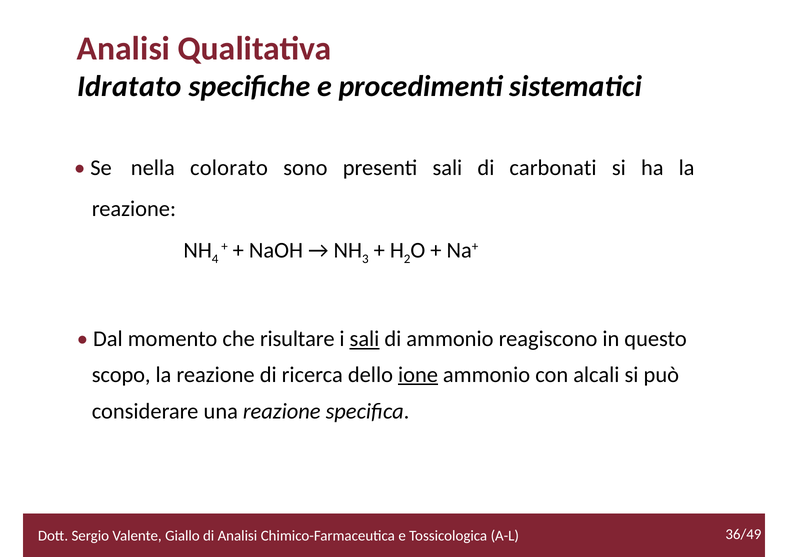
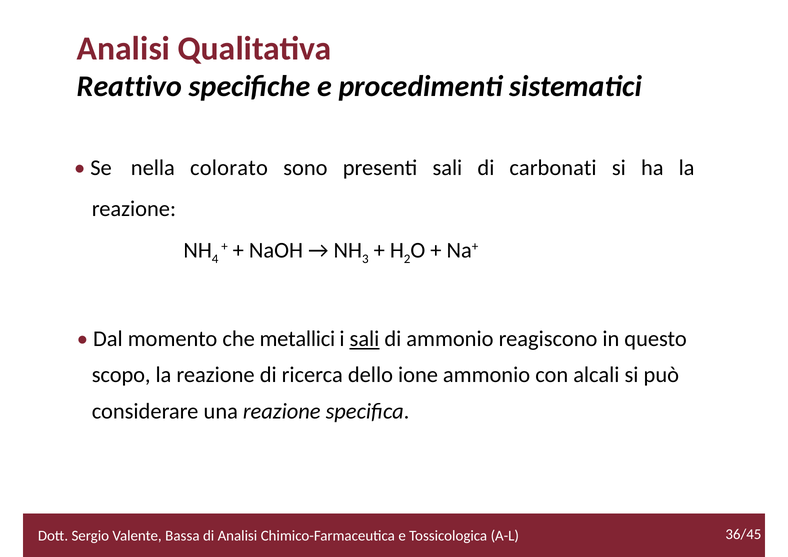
Idratato: Idratato -> Reattivo (130, 86)
risultare: risultare -> metallici (297, 339)
ione underline: present -> none (418, 375)
36/49: 36/49 -> 36/45 (743, 534)
Giallo: Giallo -> Bassa (182, 536)
